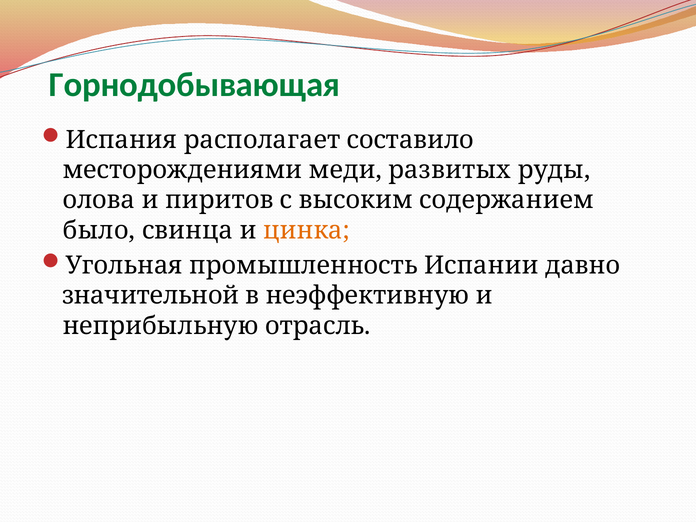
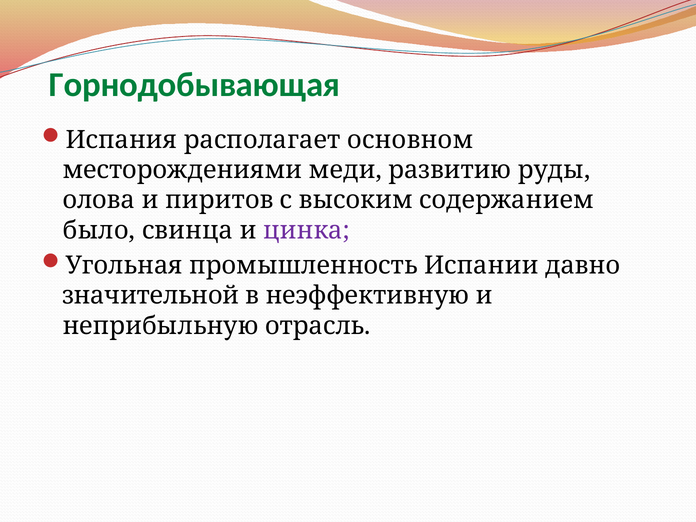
составило: составило -> основном (410, 140)
развитых: развитых -> развитию (450, 170)
цинка colour: orange -> purple (307, 230)
